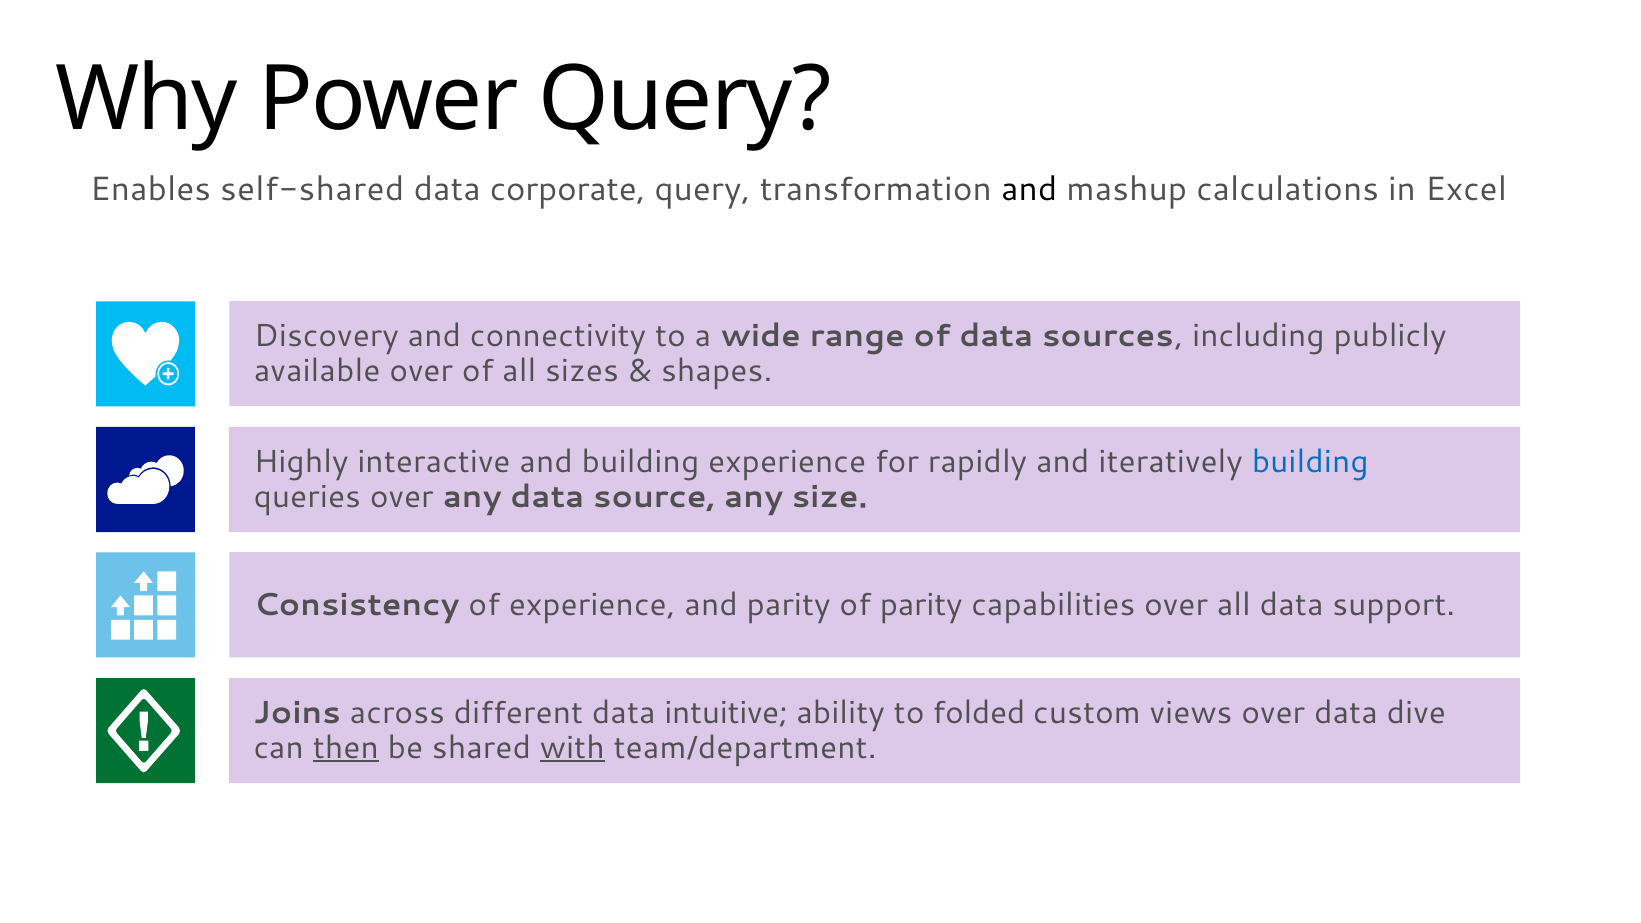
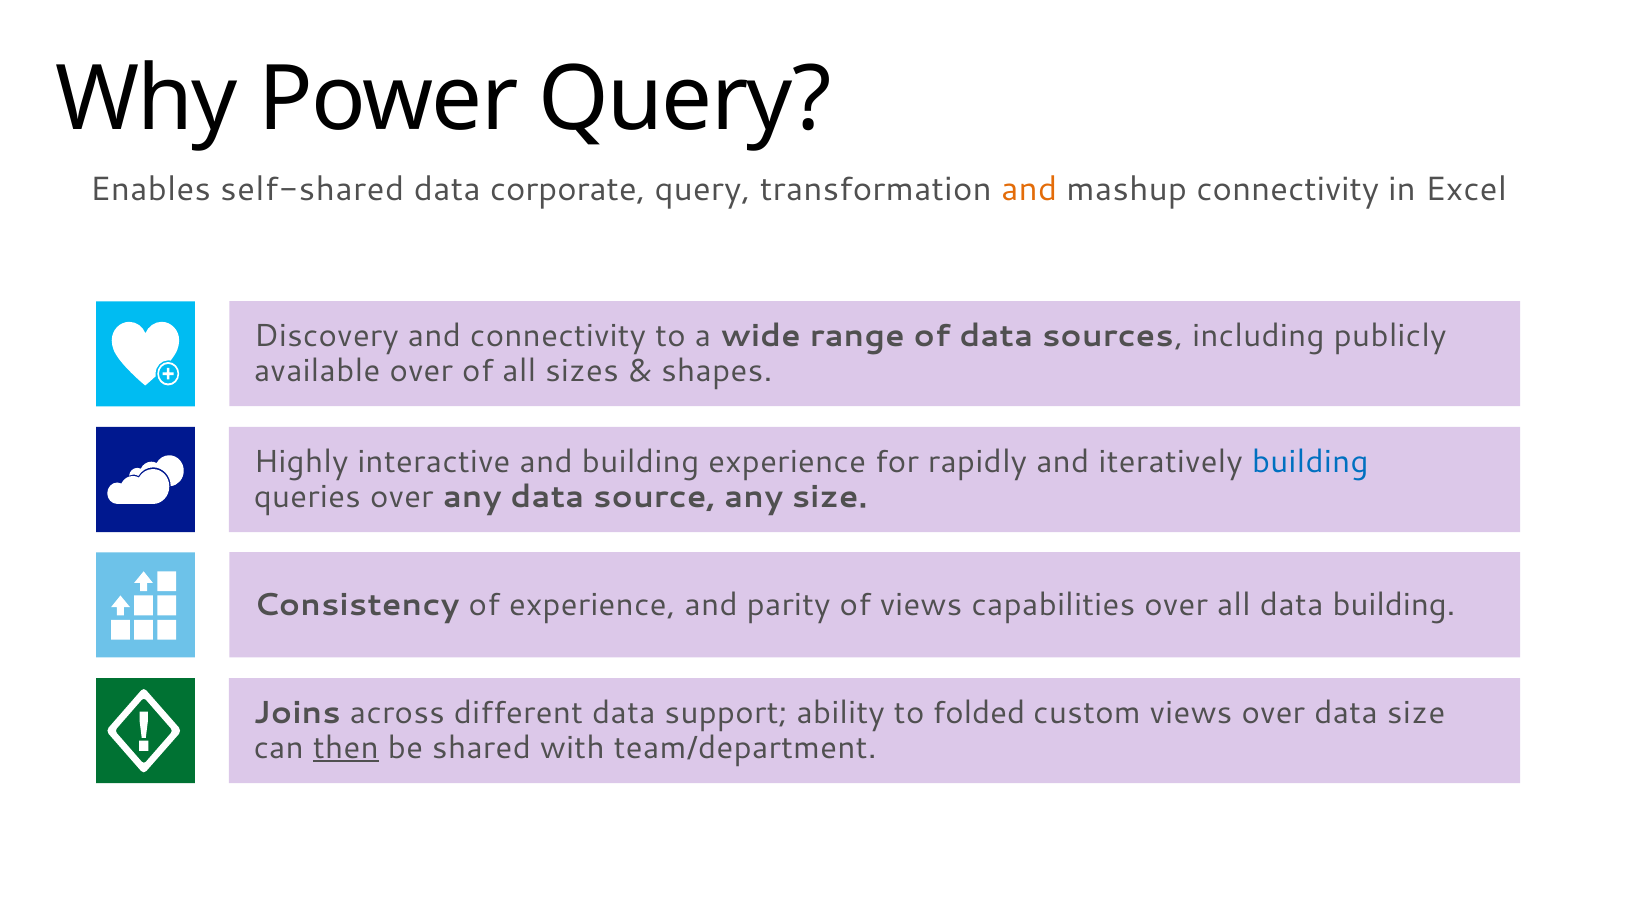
and colour: black -> orange (1029, 189)
mashup calculations: calculations -> connectivity (1288, 189)
of parity: parity -> views (921, 605)
data support: support -> building (1394, 605)
intuitive: intuitive -> support (726, 713)
data dive: dive -> size (1416, 713)
with underline: present -> none (572, 748)
